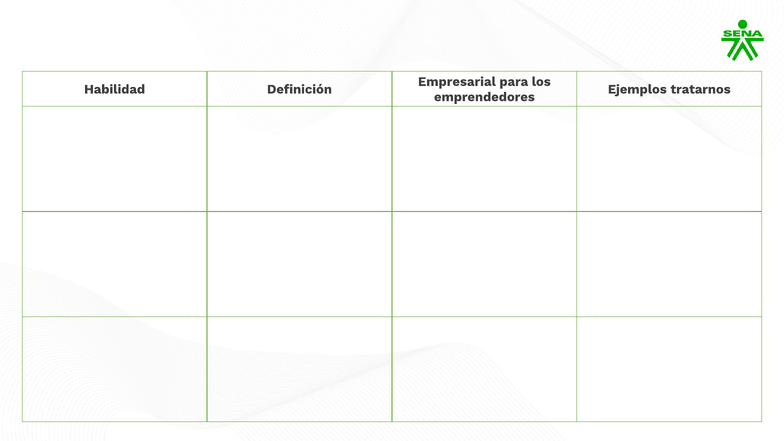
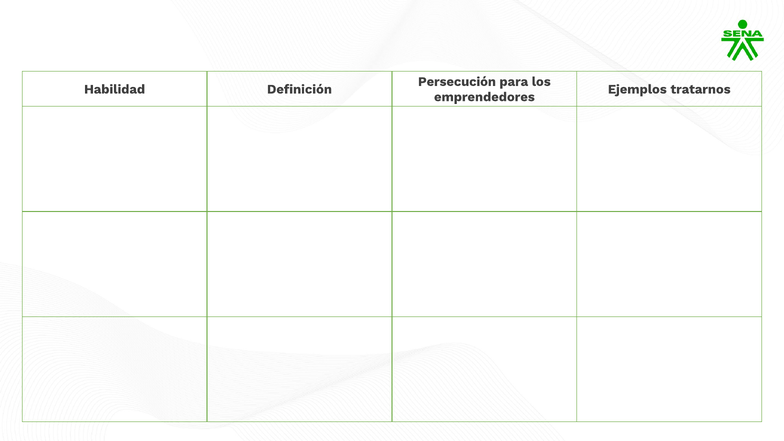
Empresarial: Empresarial -> Persecución (457, 82)
